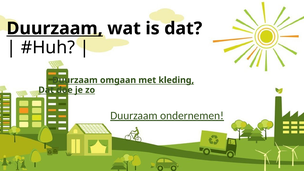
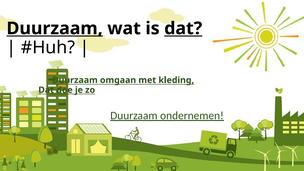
dat underline: none -> present (183, 28)
